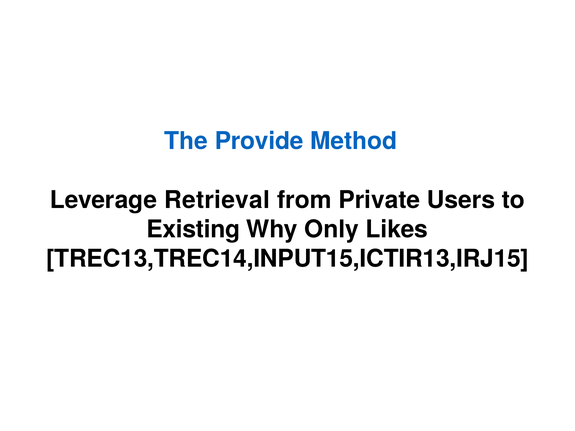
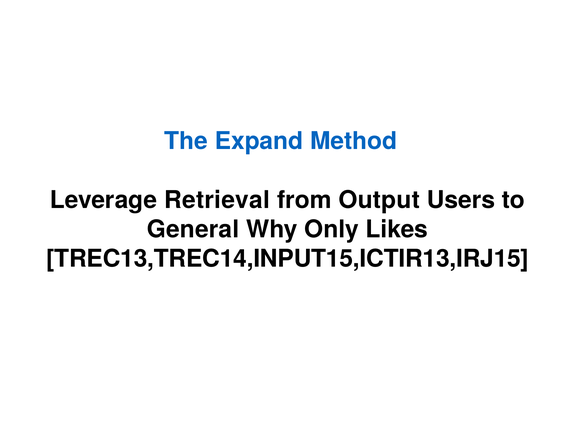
Provide: Provide -> Expand (259, 141)
Private: Private -> Output (379, 200)
Existing: Existing -> General (193, 230)
